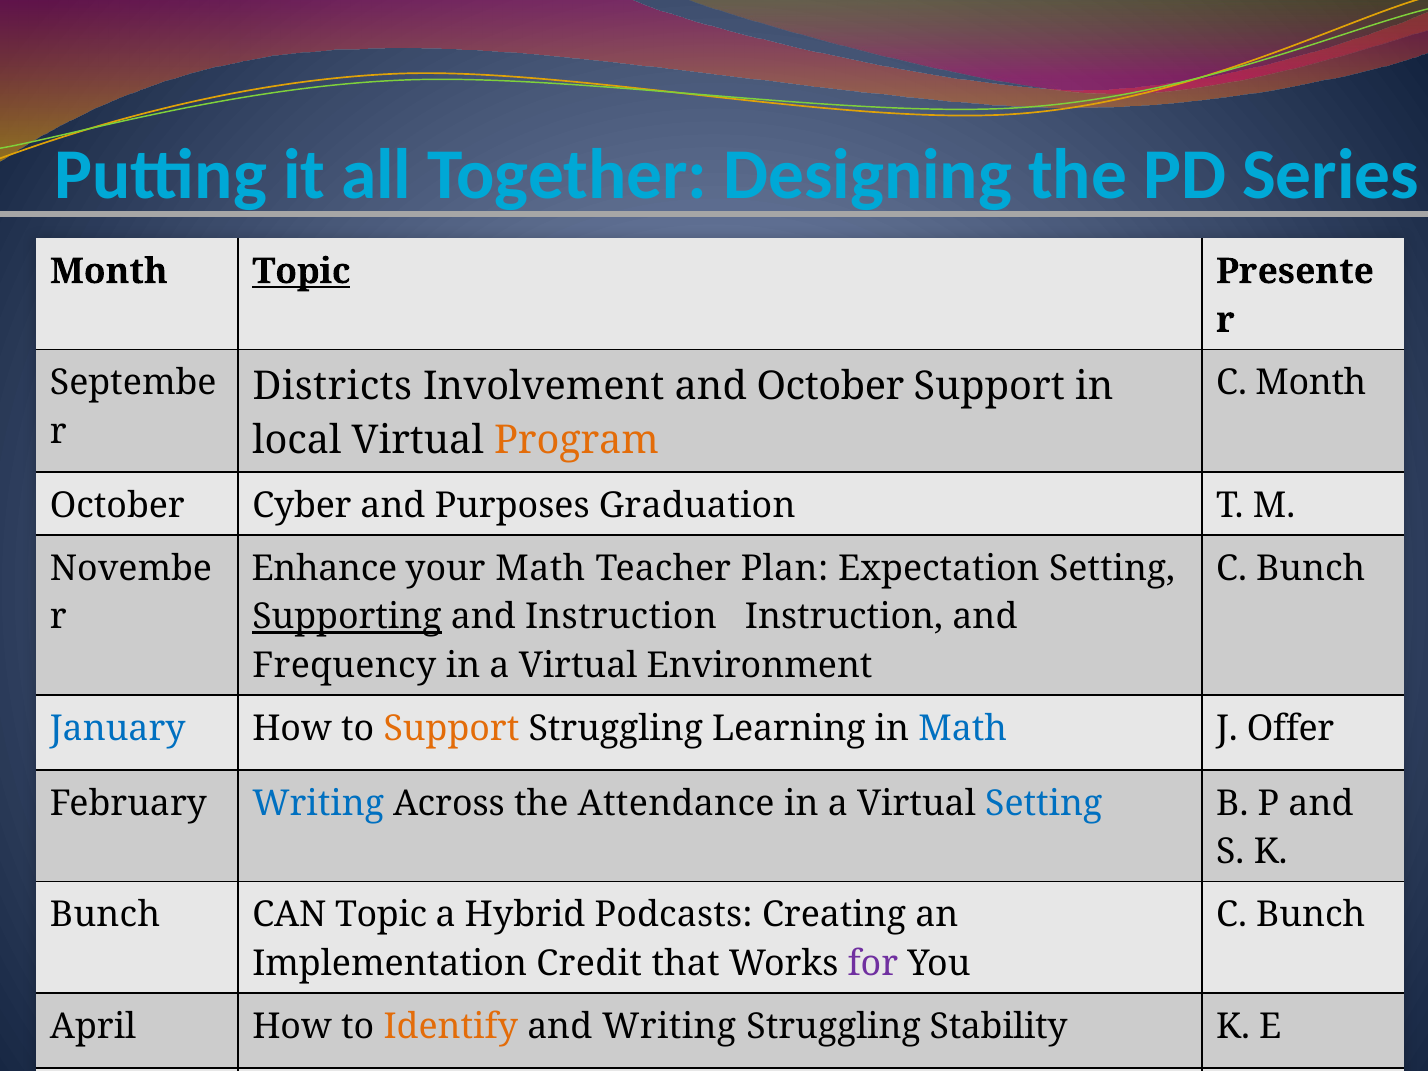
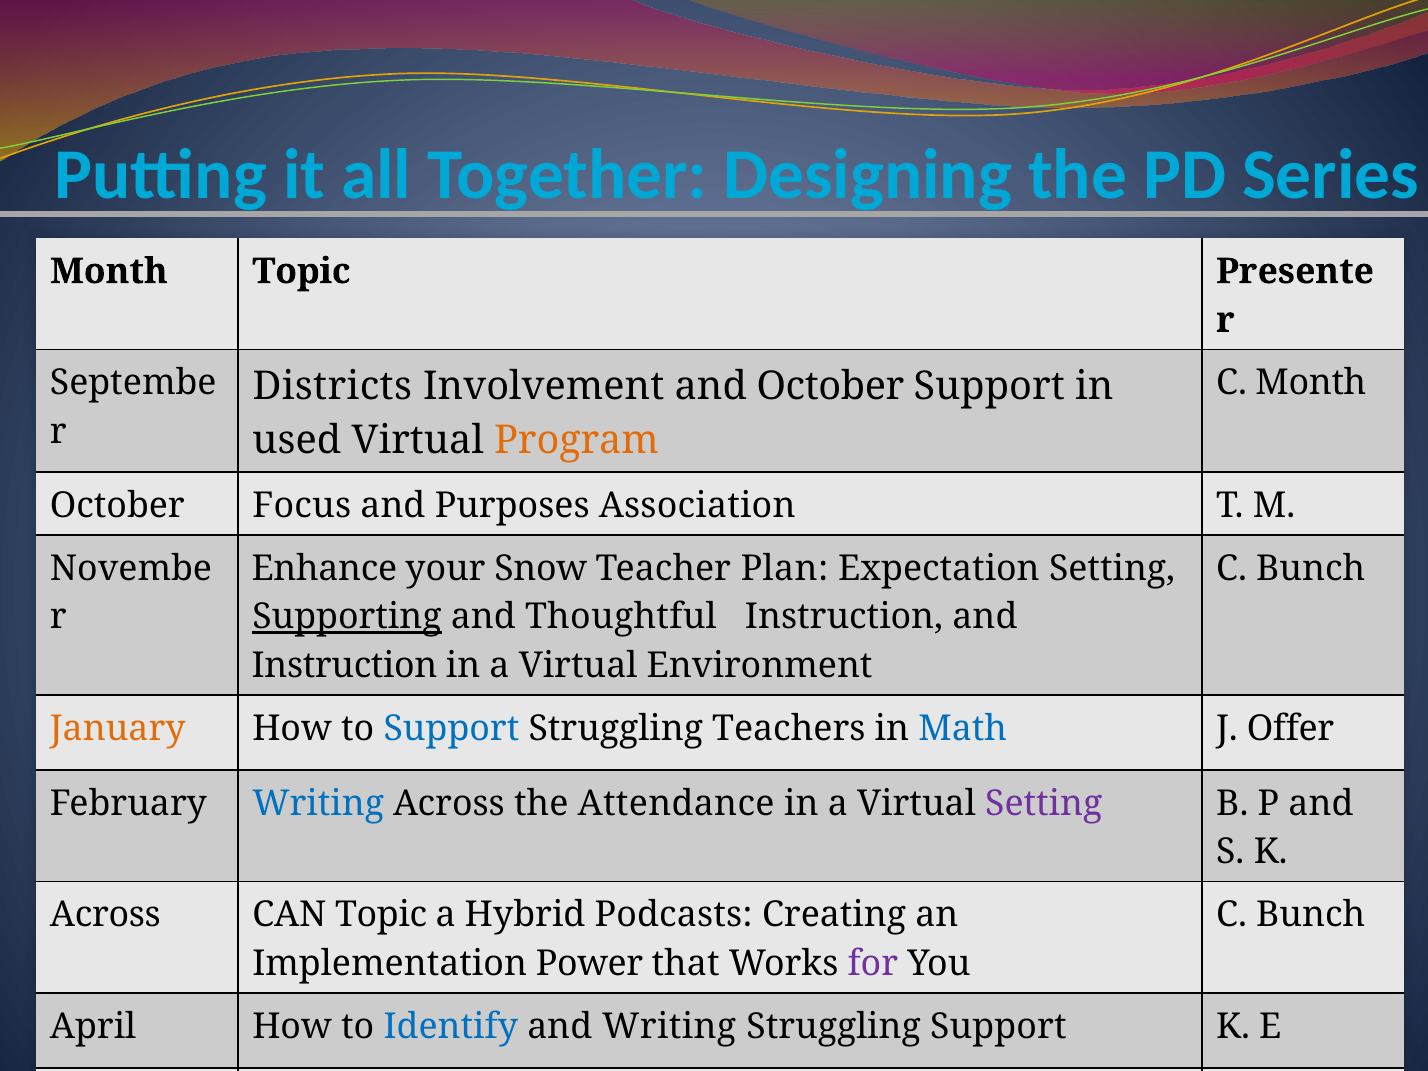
Topic underline: present -> none (301, 271)
local: local -> used (297, 440)
Cyber: Cyber -> Focus (302, 506)
Graduation: Graduation -> Association (697, 506)
your Math: Math -> Snow (541, 569)
and Instruction: Instruction -> Thoughtful (621, 617)
Frequency: Frequency -> Instruction (345, 666)
January colour: blue -> orange (118, 729)
Support colour: orange -> blue (451, 729)
Learning: Learning -> Teachers (789, 729)
Setting colour: blue -> purple (1044, 803)
Bunch: Bunch -> Across (105, 915)
Credit: Credit -> Power (590, 963)
Identify colour: orange -> blue (451, 1026)
Struggling Stability: Stability -> Support (998, 1026)
